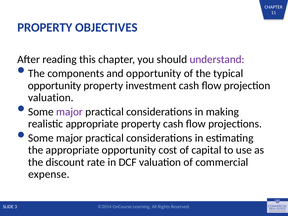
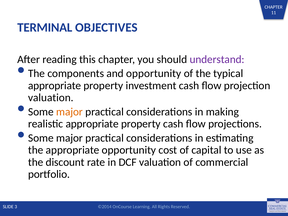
PROPERTY: PROPERTY -> TERMINAL (45, 28)
opportunity: opportunity -> appropriate (55, 86)
major colour: purple -> orange (69, 112)
expense: expense -> portfolio (49, 174)
